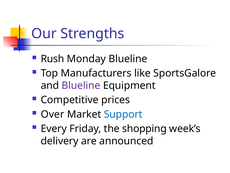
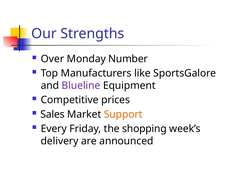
Rush: Rush -> Over (52, 59)
Monday Blueline: Blueline -> Number (128, 59)
Over: Over -> Sales (53, 114)
Support colour: blue -> orange (123, 114)
